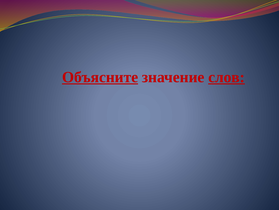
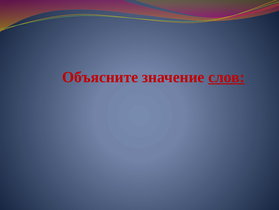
Объясните underline: present -> none (100, 77)
